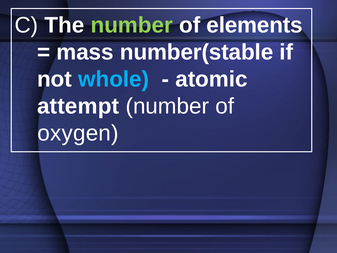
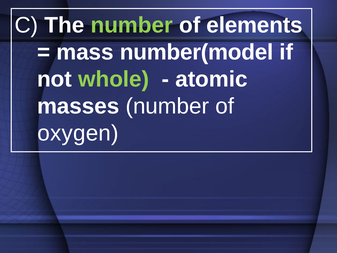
number(stable: number(stable -> number(model (197, 52)
whole colour: light blue -> light green (114, 79)
attempt: attempt -> masses (78, 106)
